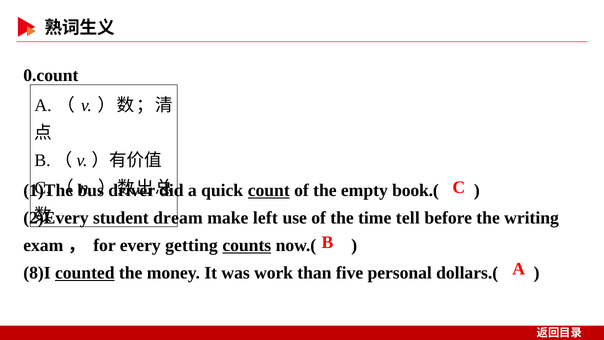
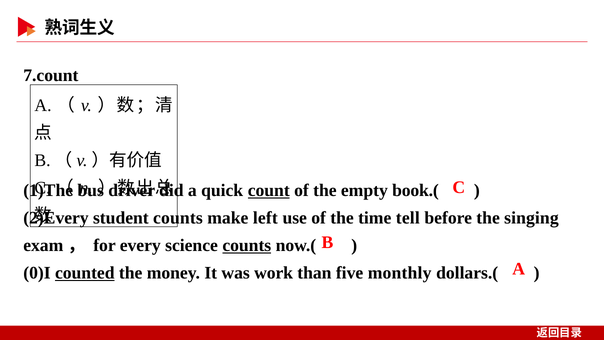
0.count: 0.count -> 7.count (51, 75)
student dream: dream -> counts (178, 218)
writing: writing -> singing (531, 218)
getting: getting -> science (192, 245)
8)I: 8)I -> 0)I (37, 273)
personal: personal -> monthly (400, 273)
